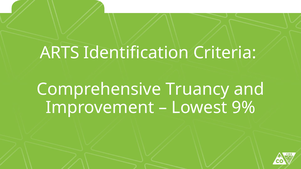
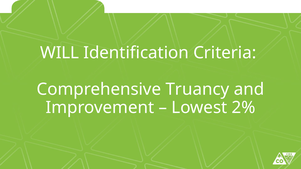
ARTS: ARTS -> WILL (60, 53)
9%: 9% -> 2% (244, 108)
